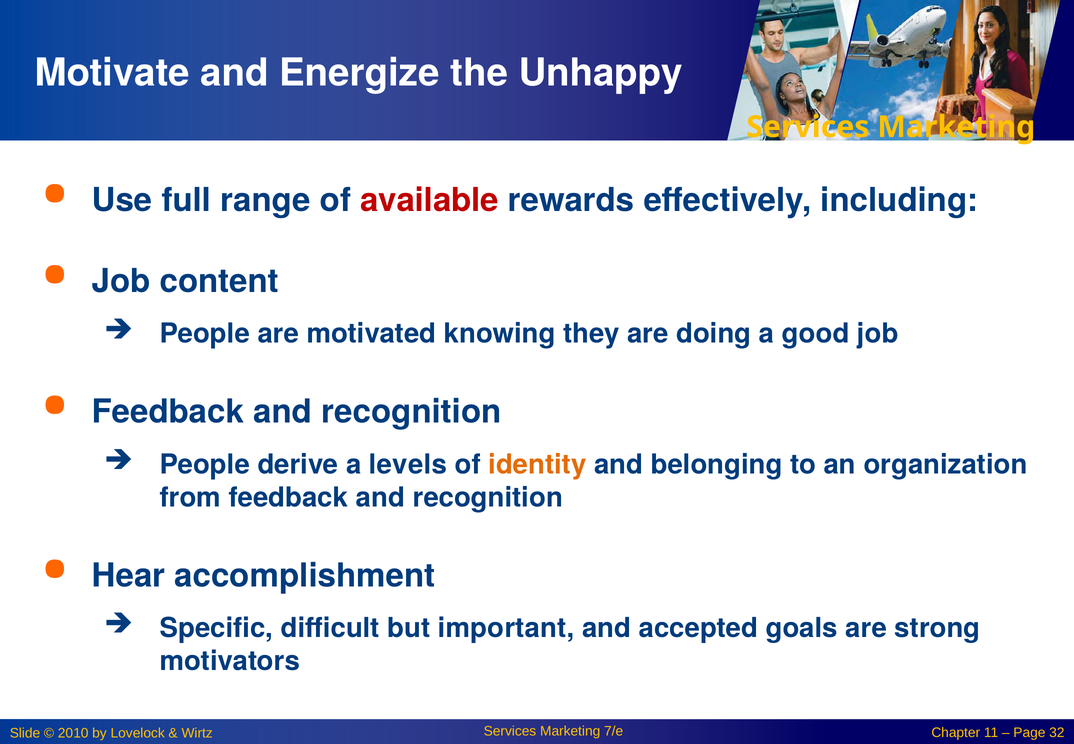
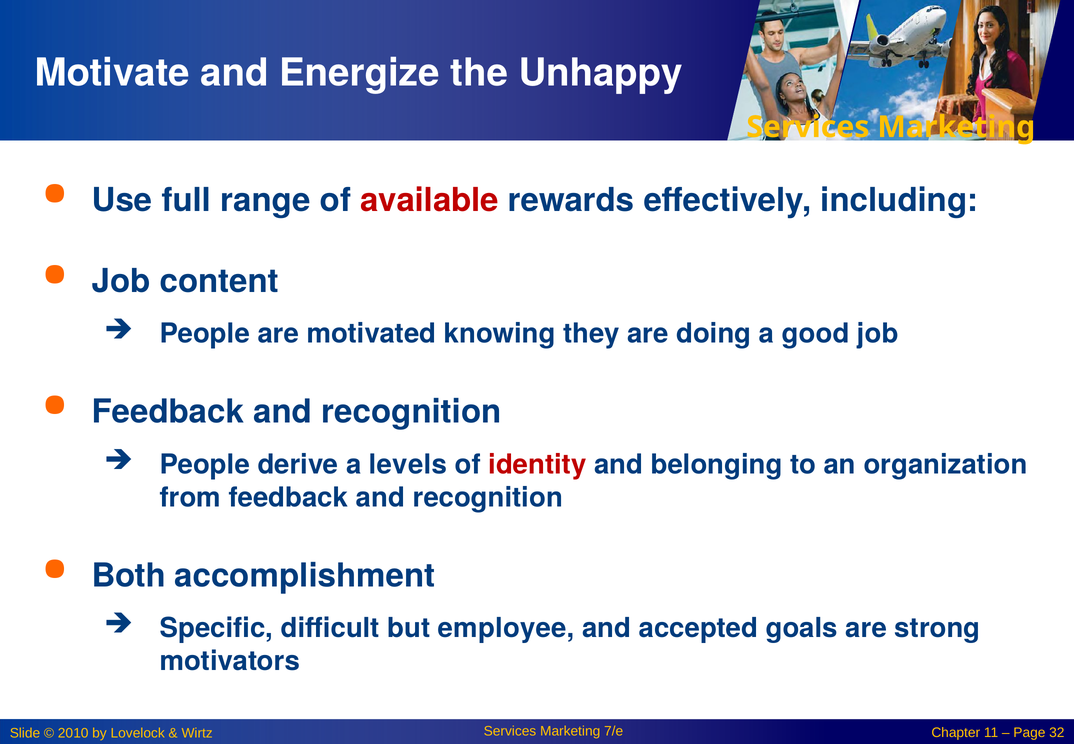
identity colour: orange -> red (537, 464)
Hear: Hear -> Both (129, 575)
important: important -> employee (506, 628)
